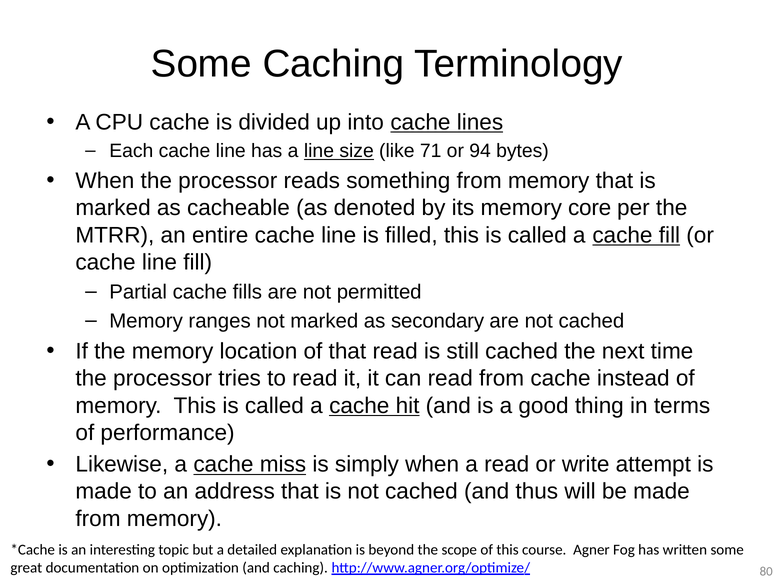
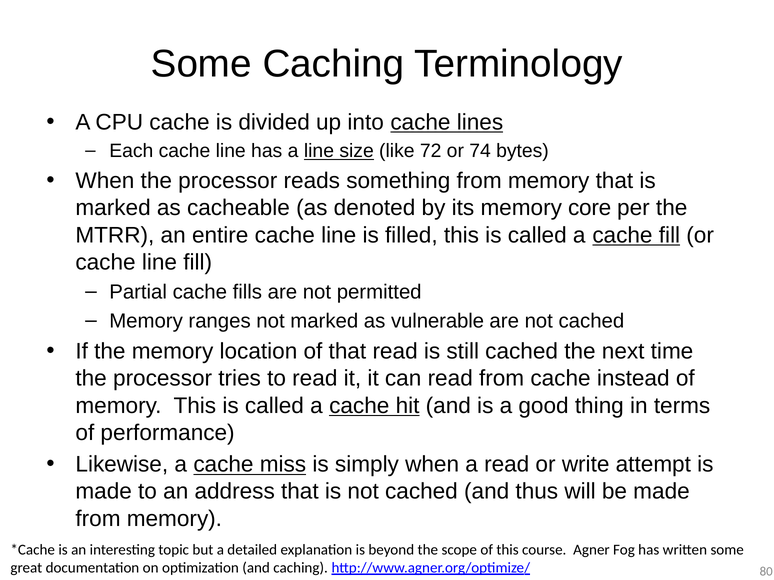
71: 71 -> 72 (431, 151)
94: 94 -> 74 (480, 151)
secondary: secondary -> vulnerable (438, 321)
